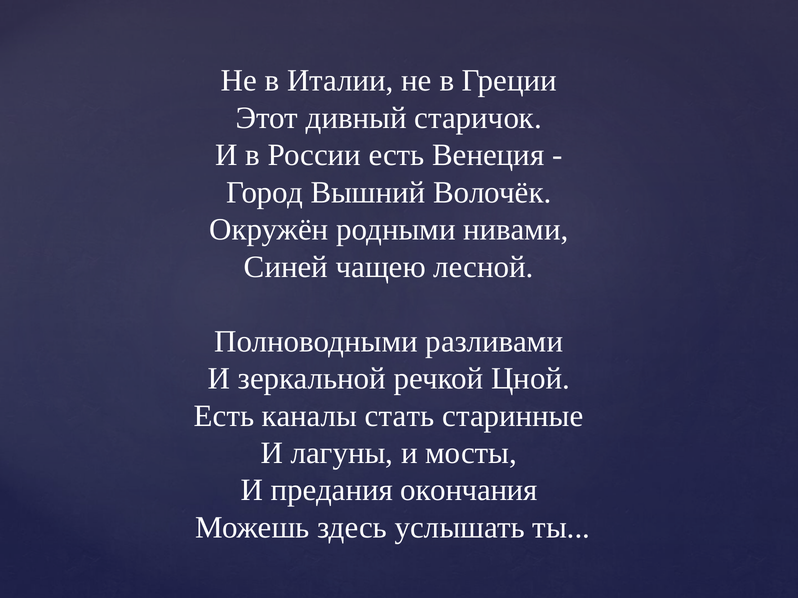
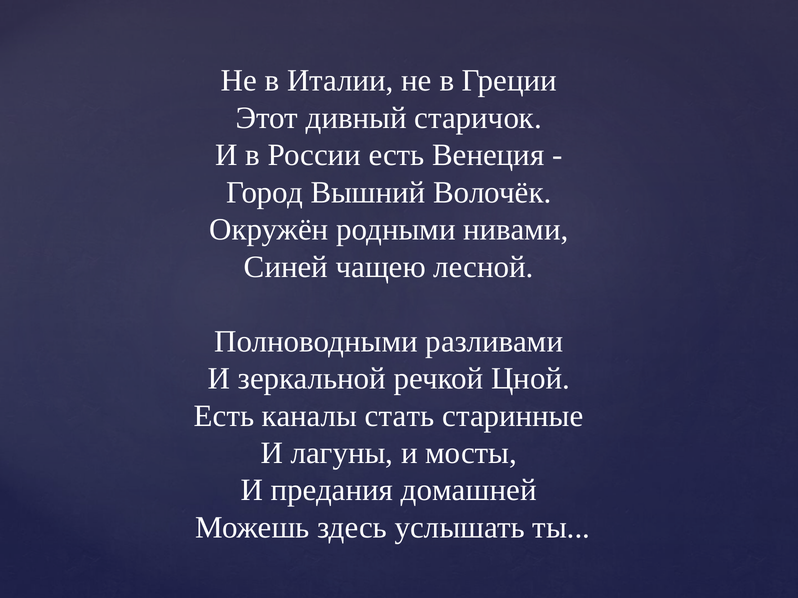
окончания: окончания -> домашней (469, 491)
